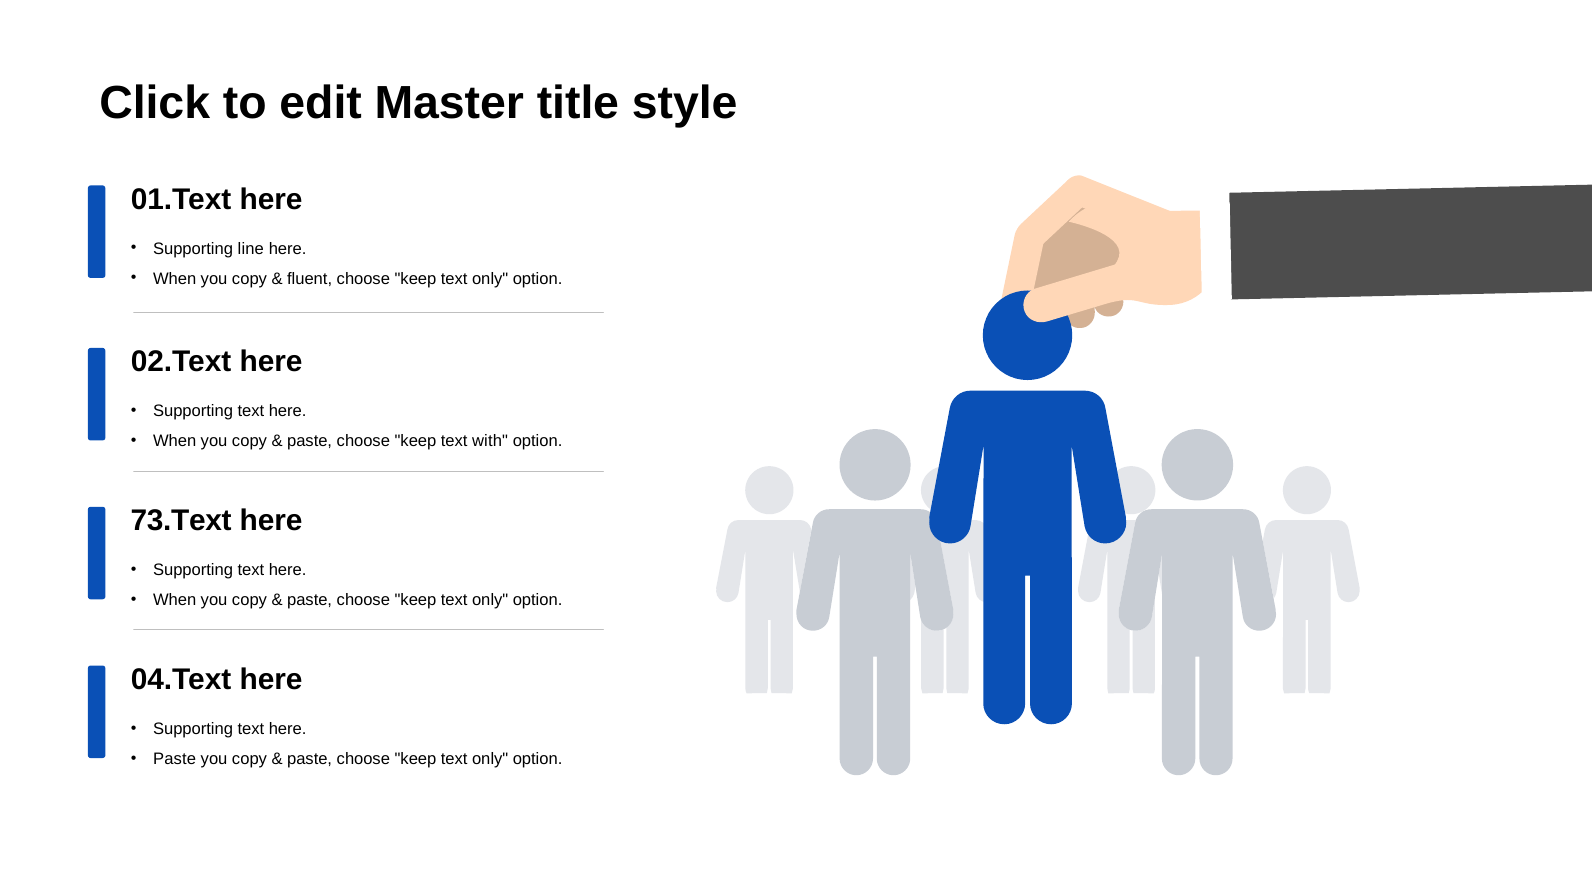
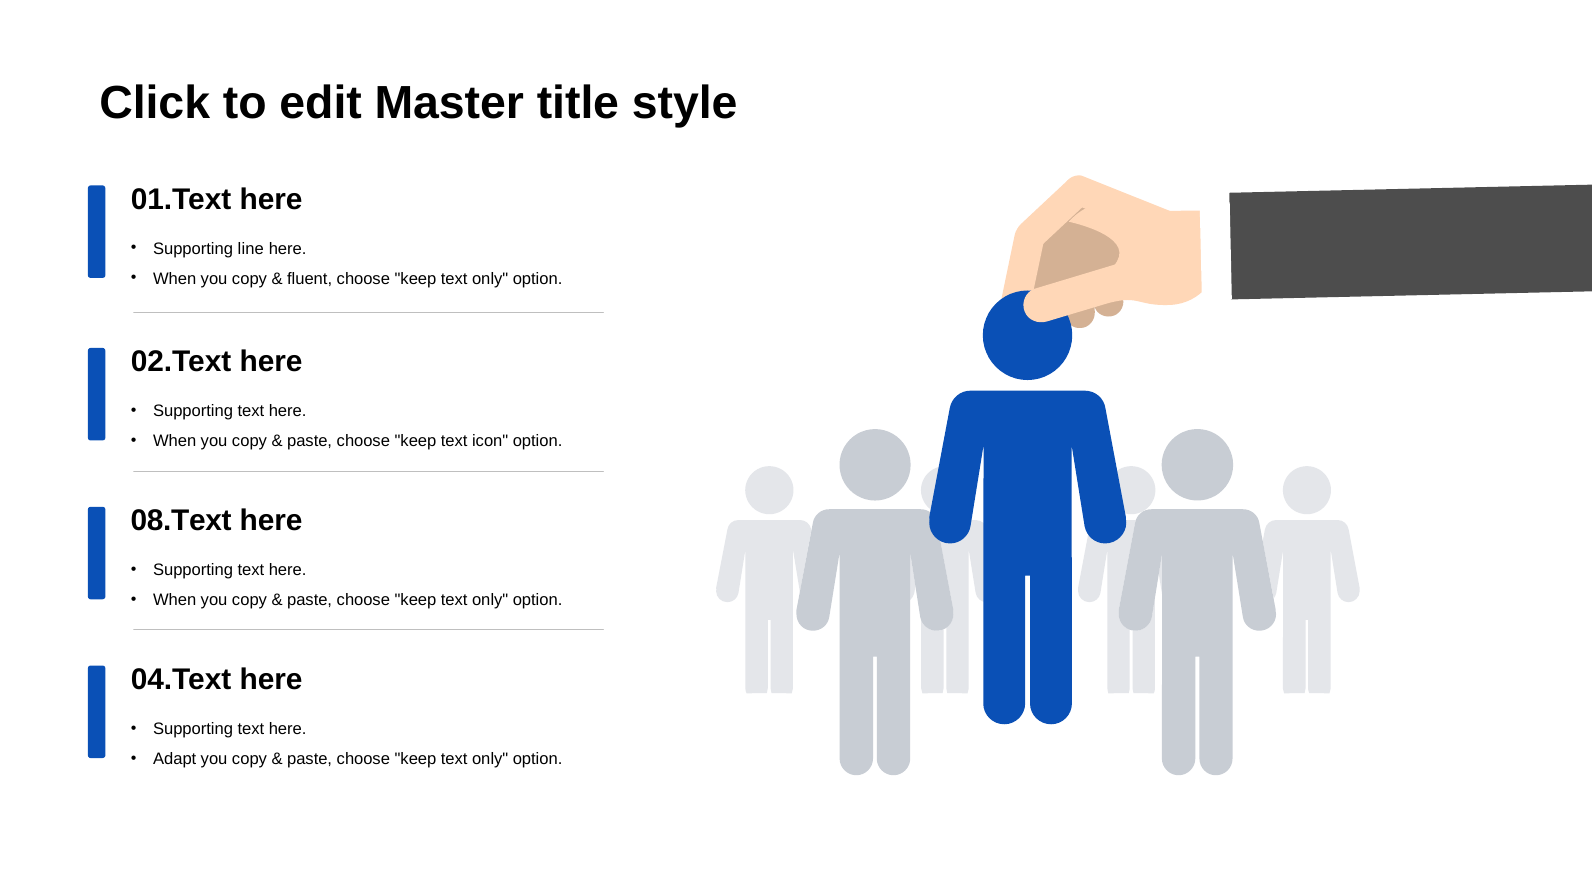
with: with -> icon (490, 441)
73.Text: 73.Text -> 08.Text (181, 521)
Paste: Paste -> Adapt (175, 759)
